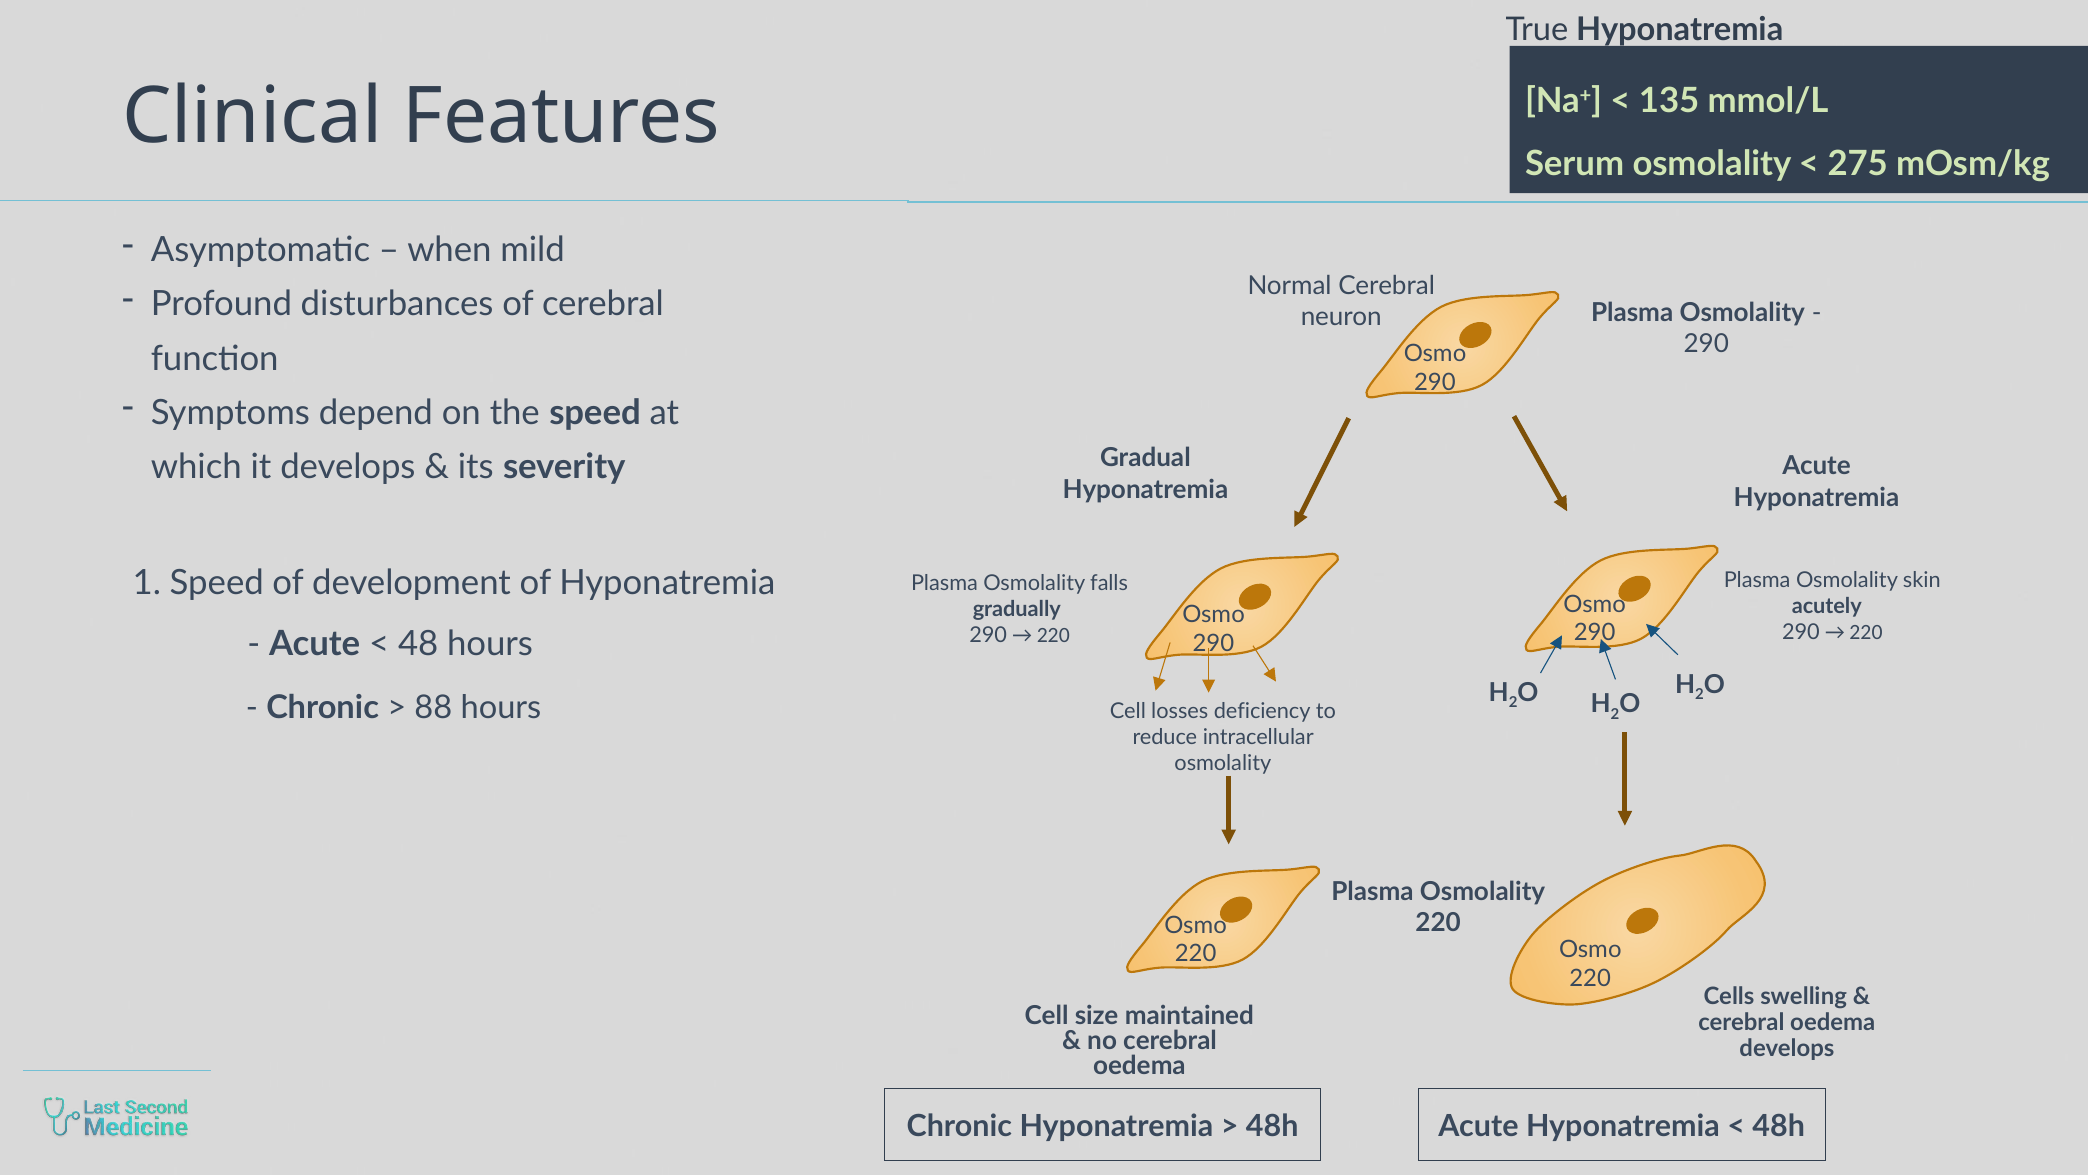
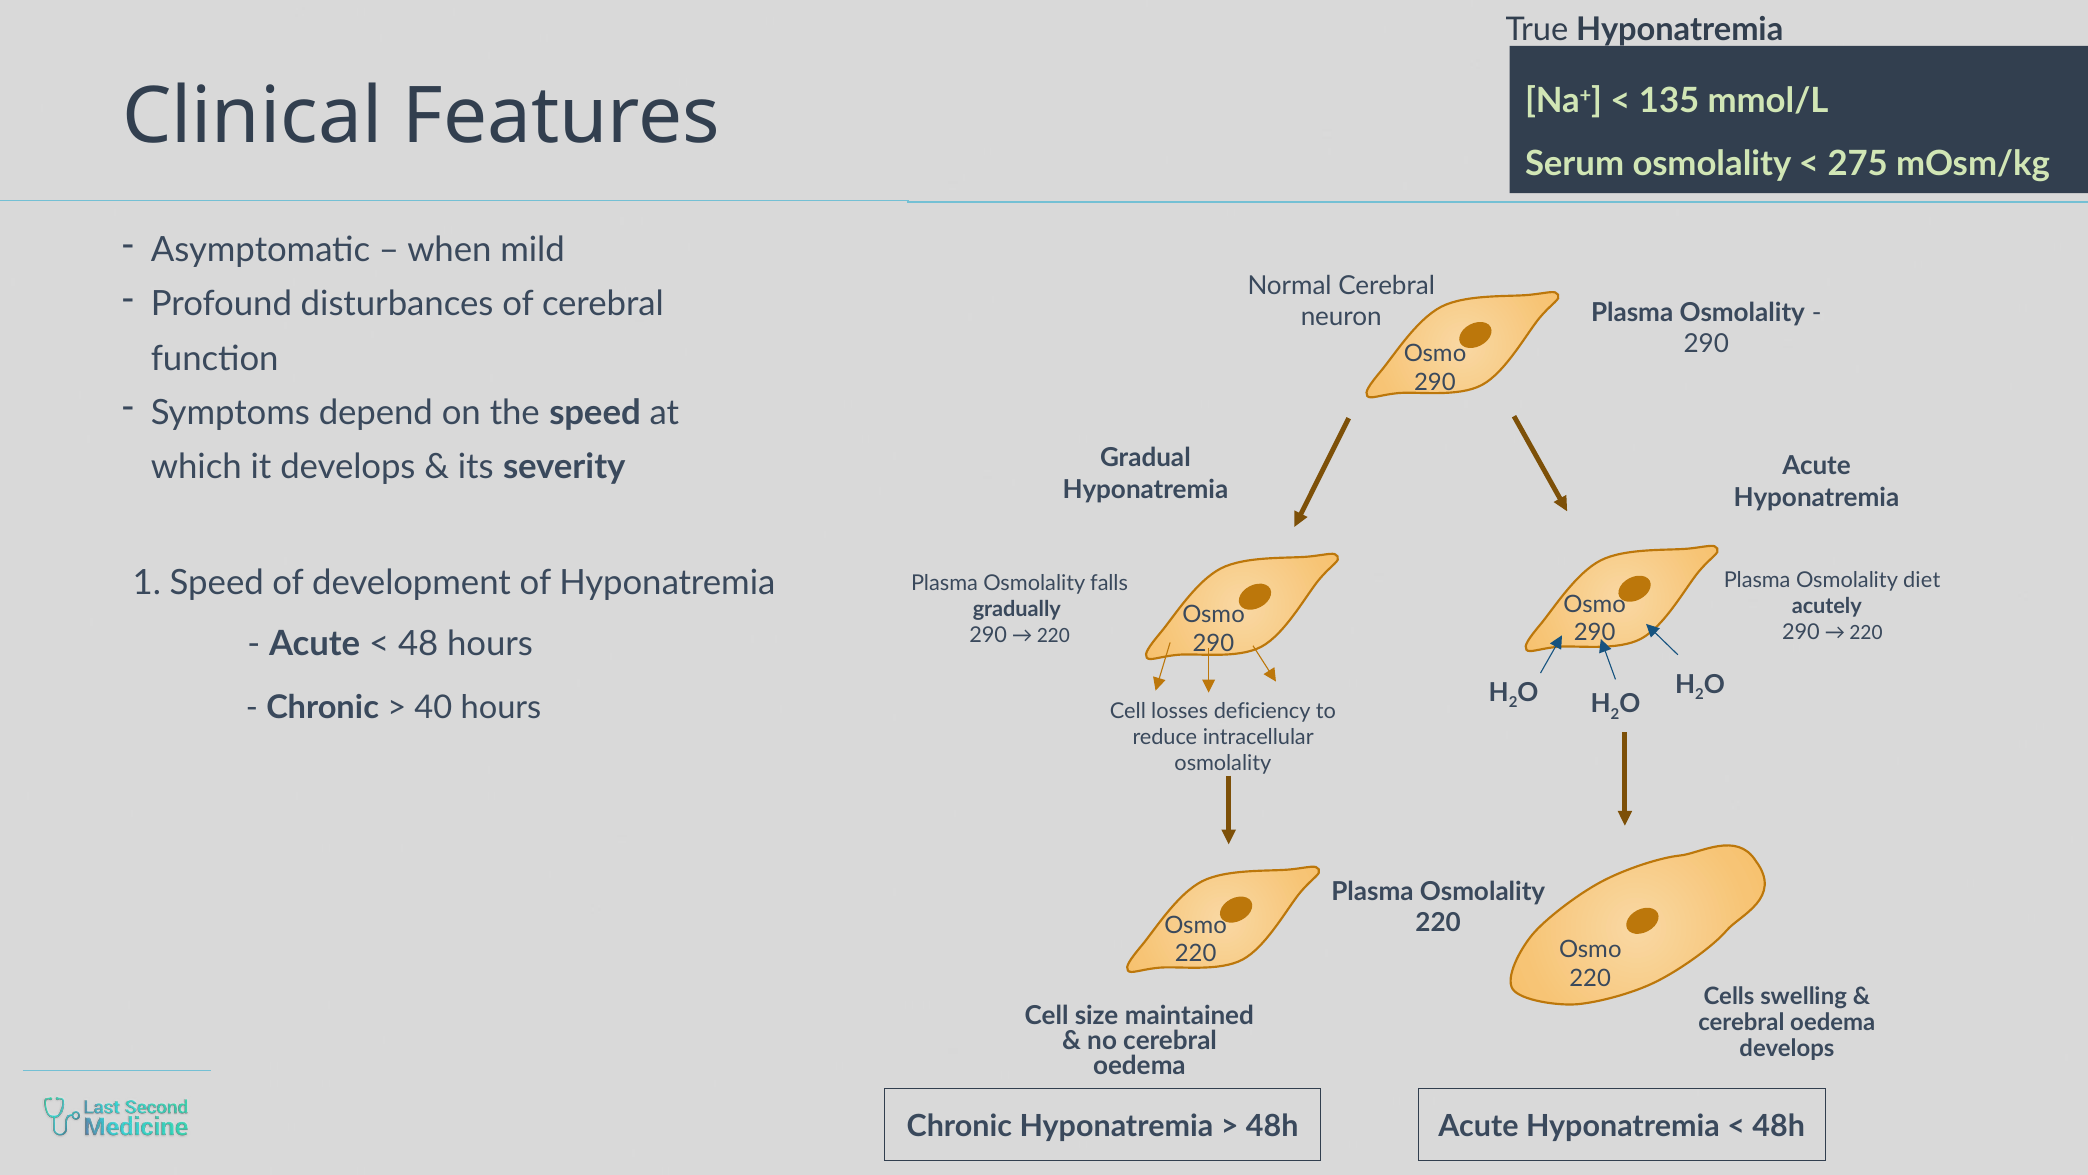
skin: skin -> diet (1922, 580)
88: 88 -> 40 (433, 707)
